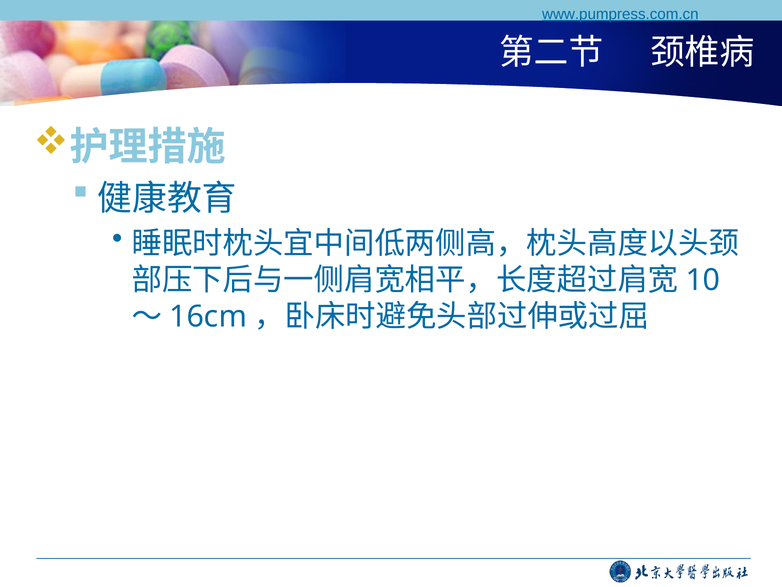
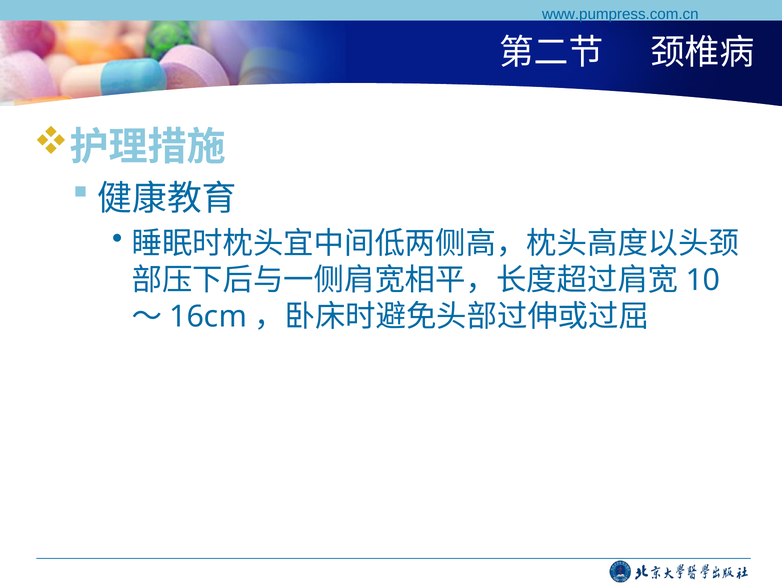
www.pumpress.com.cn underline: present -> none (620, 14)
